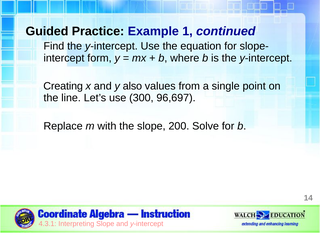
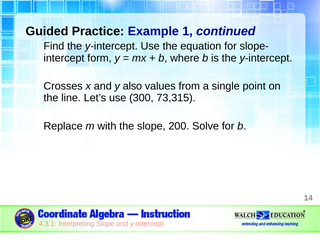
Creating: Creating -> Crosses (63, 86)
96,697: 96,697 -> 73,315 (176, 98)
